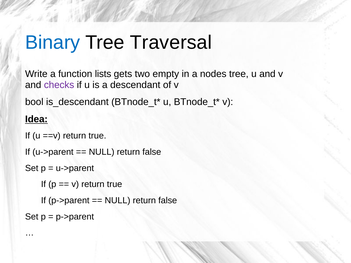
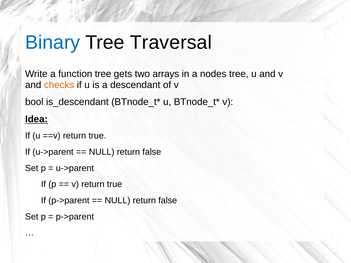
function lists: lists -> tree (103, 74)
empty: empty -> arrays (166, 74)
checks colour: purple -> orange (59, 85)
